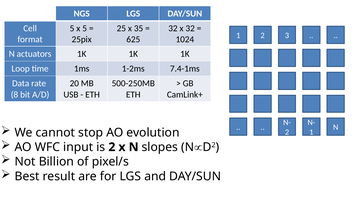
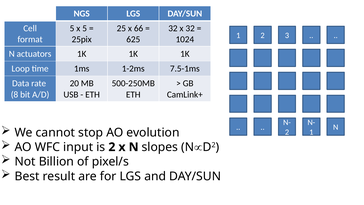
35: 35 -> 66 (139, 28)
7.4-1ms: 7.4-1ms -> 7.5-1ms (185, 69)
